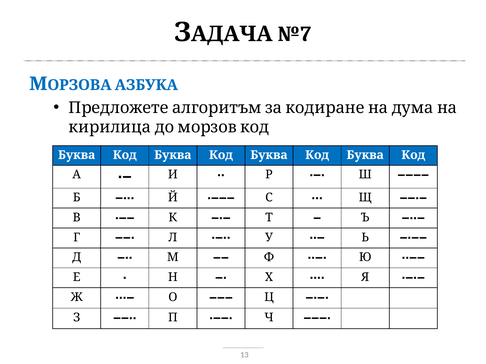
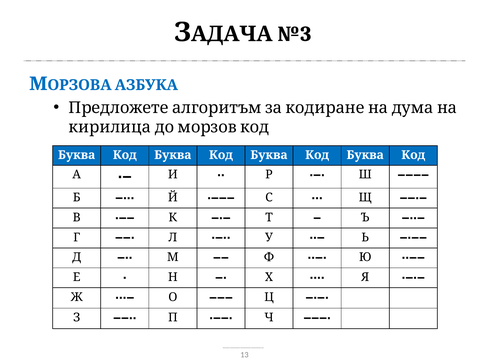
№7: №7 -> №3 (294, 34)
